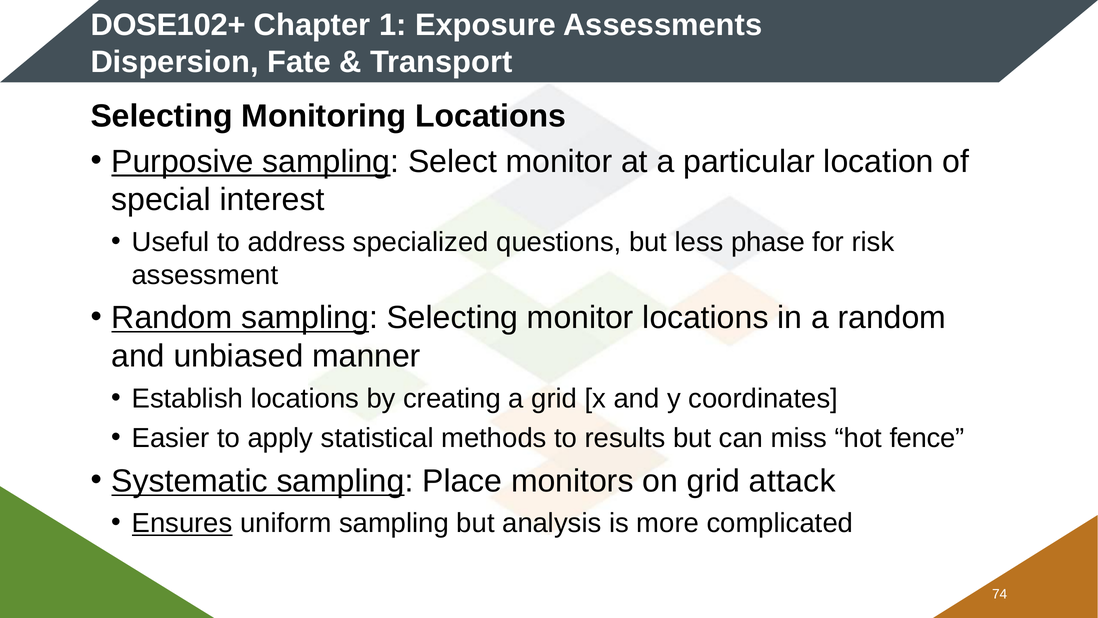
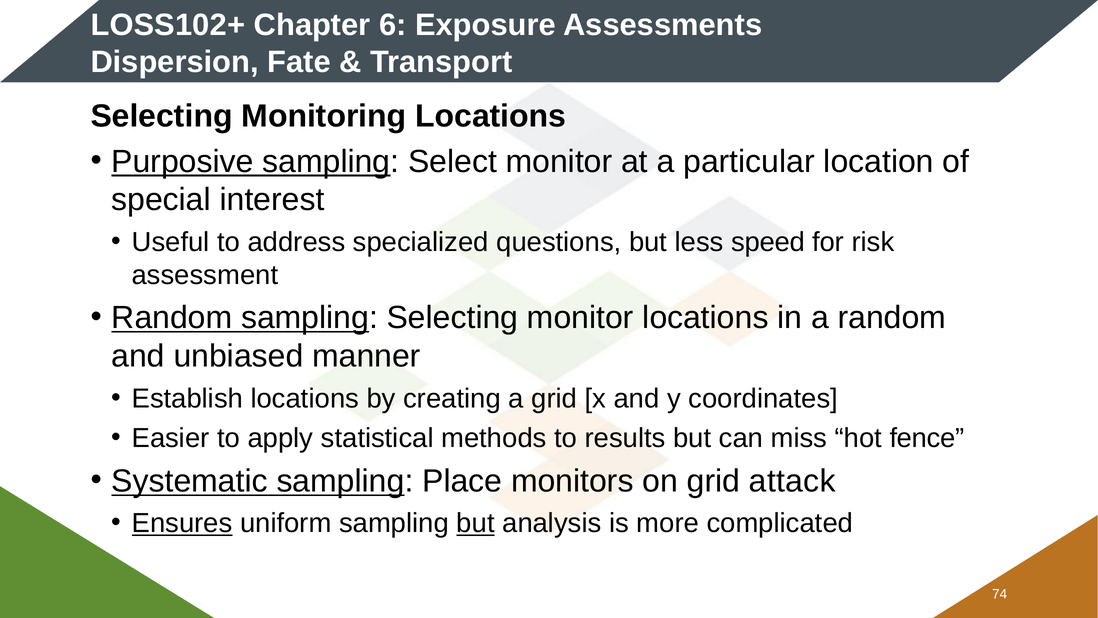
DOSE102+: DOSE102+ -> LOSS102+ (168, 25)
1: 1 -> 6 (393, 25)
phase: phase -> speed (768, 242)
but underline: none -> present (476, 523)
